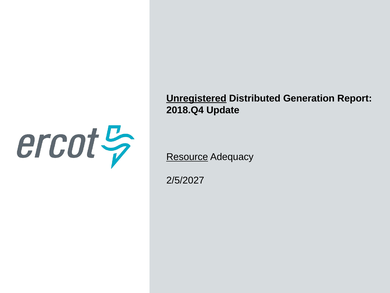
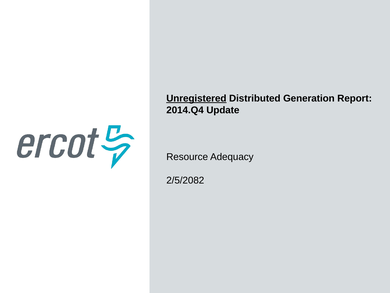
2018.Q4: 2018.Q4 -> 2014.Q4 (185, 110)
Resource underline: present -> none (187, 157)
2/5/2027: 2/5/2027 -> 2/5/2082 (185, 180)
